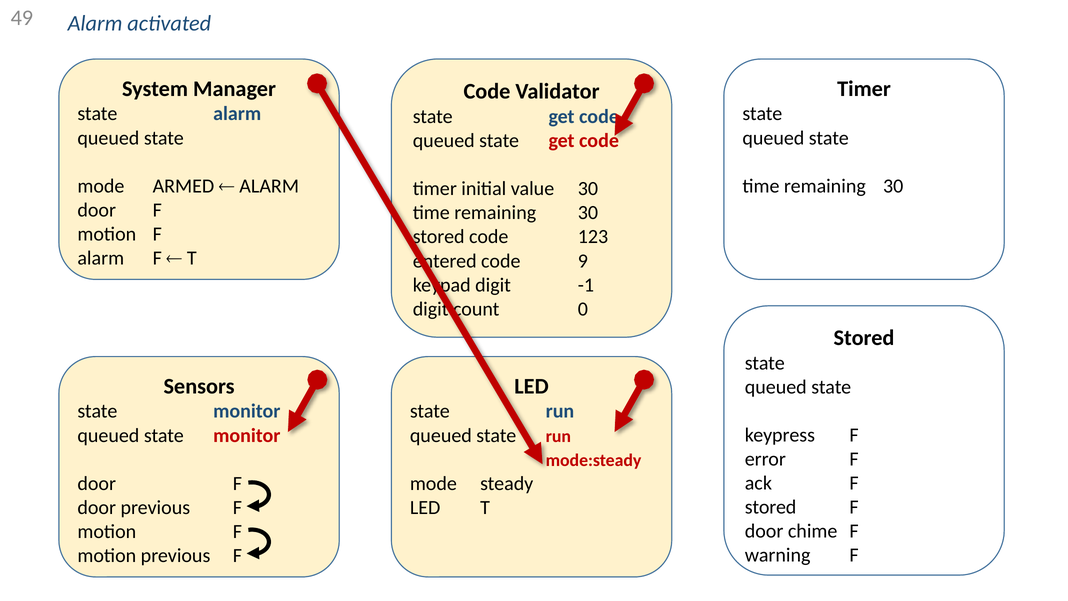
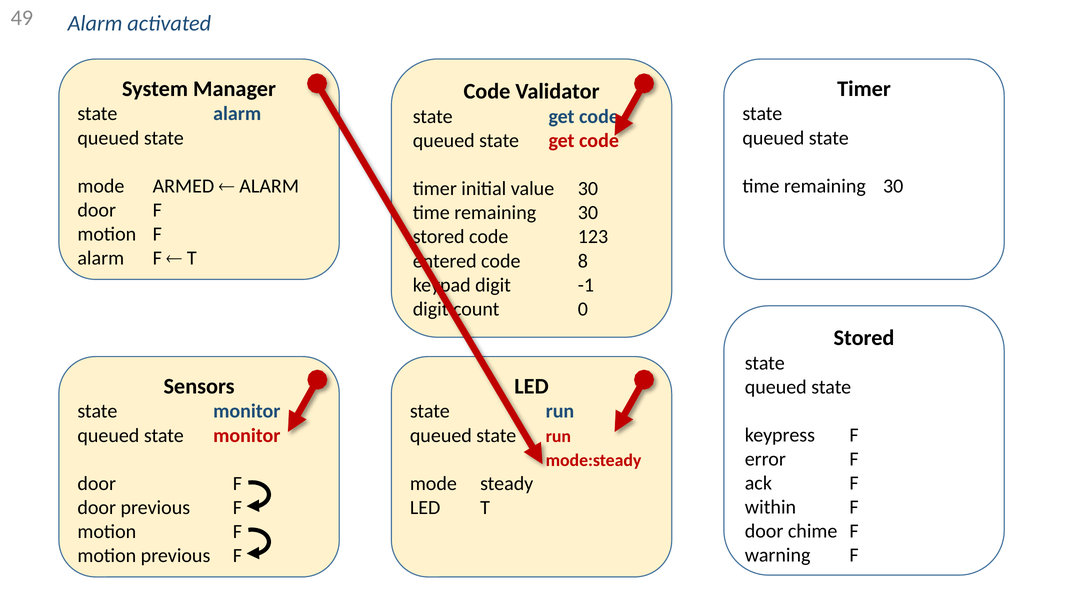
9: 9 -> 8 (583, 261)
stored: stored -> within (770, 507)
